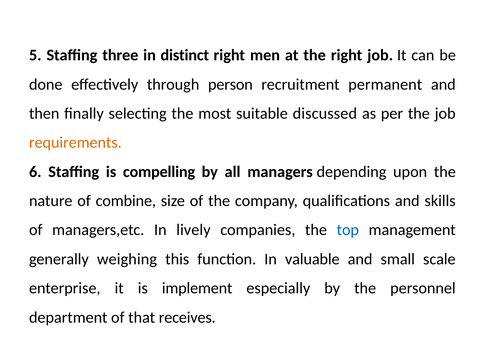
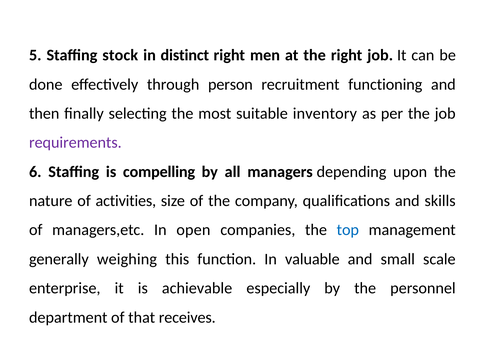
three: three -> stock (120, 55)
permanent: permanent -> functioning (385, 84)
discussed: discussed -> inventory (325, 113)
requirements colour: orange -> purple (75, 143)
combine: combine -> activities (126, 201)
lively: lively -> open (193, 230)
implement: implement -> achievable (197, 288)
